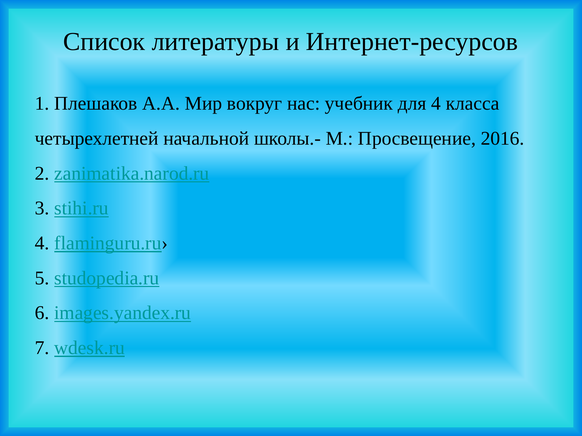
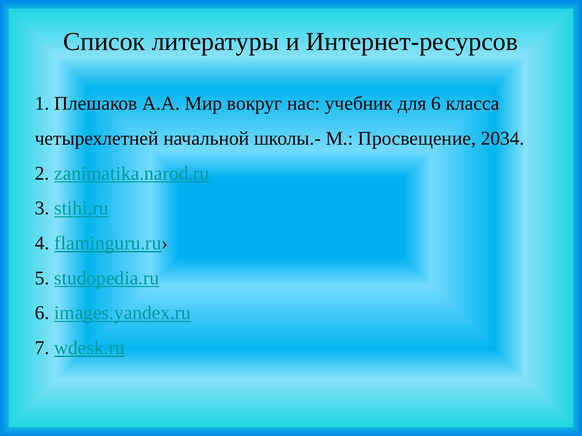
для 4: 4 -> 6 (436, 104)
2016: 2016 -> 2034 (503, 139)
